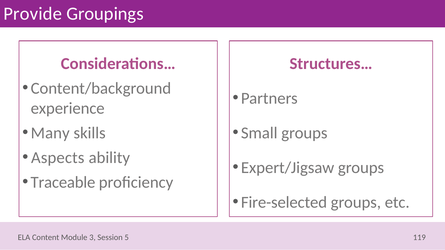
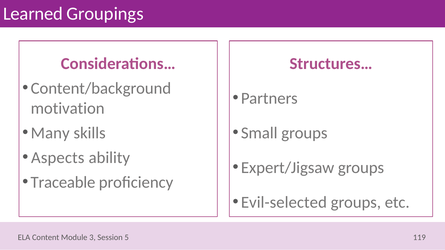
Provide: Provide -> Learned (33, 14)
experience: experience -> motivation (68, 108)
Fire-selected: Fire-selected -> Evil-selected (284, 202)
